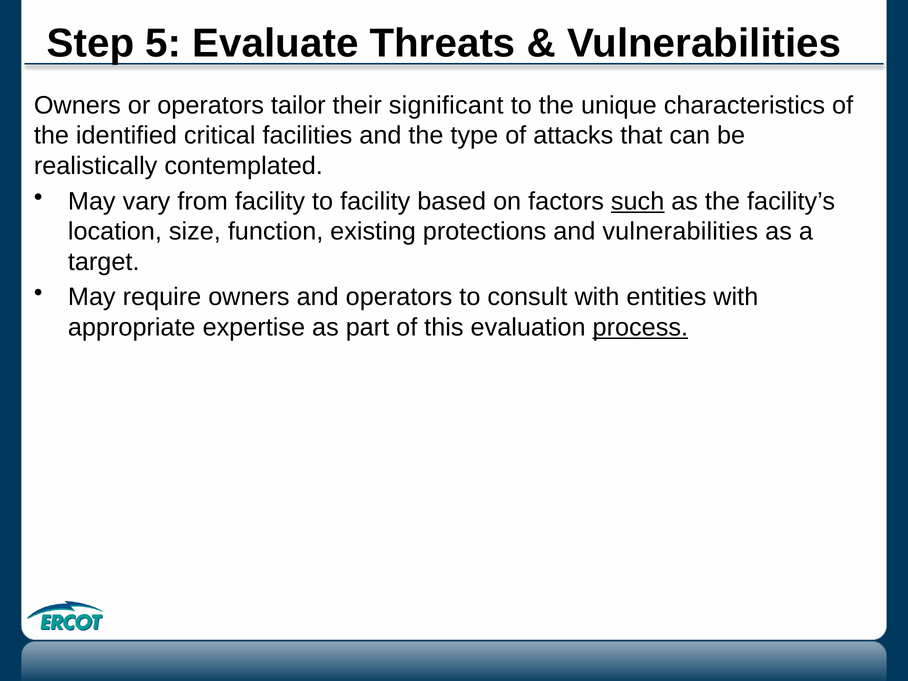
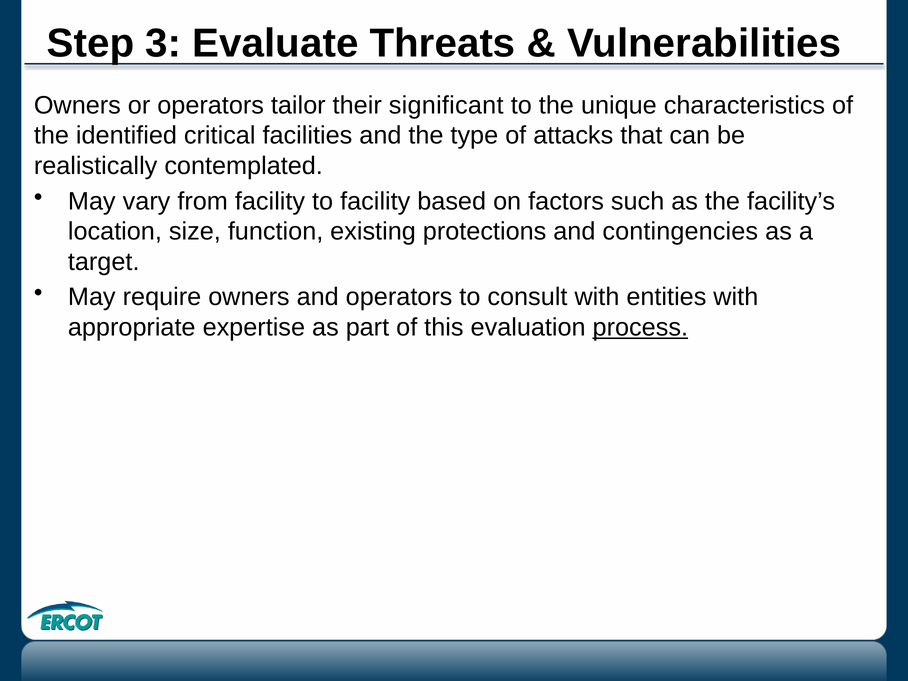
5: 5 -> 3 (163, 44)
such underline: present -> none (638, 201)
and vulnerabilities: vulnerabilities -> contingencies (680, 232)
